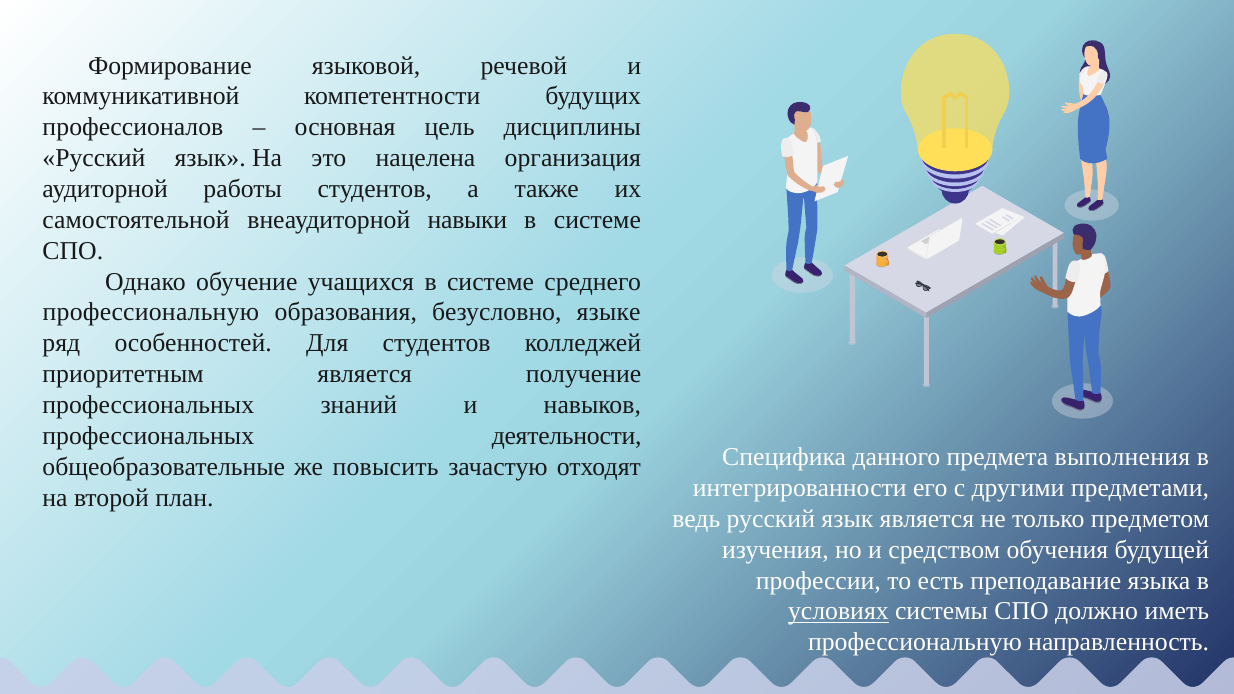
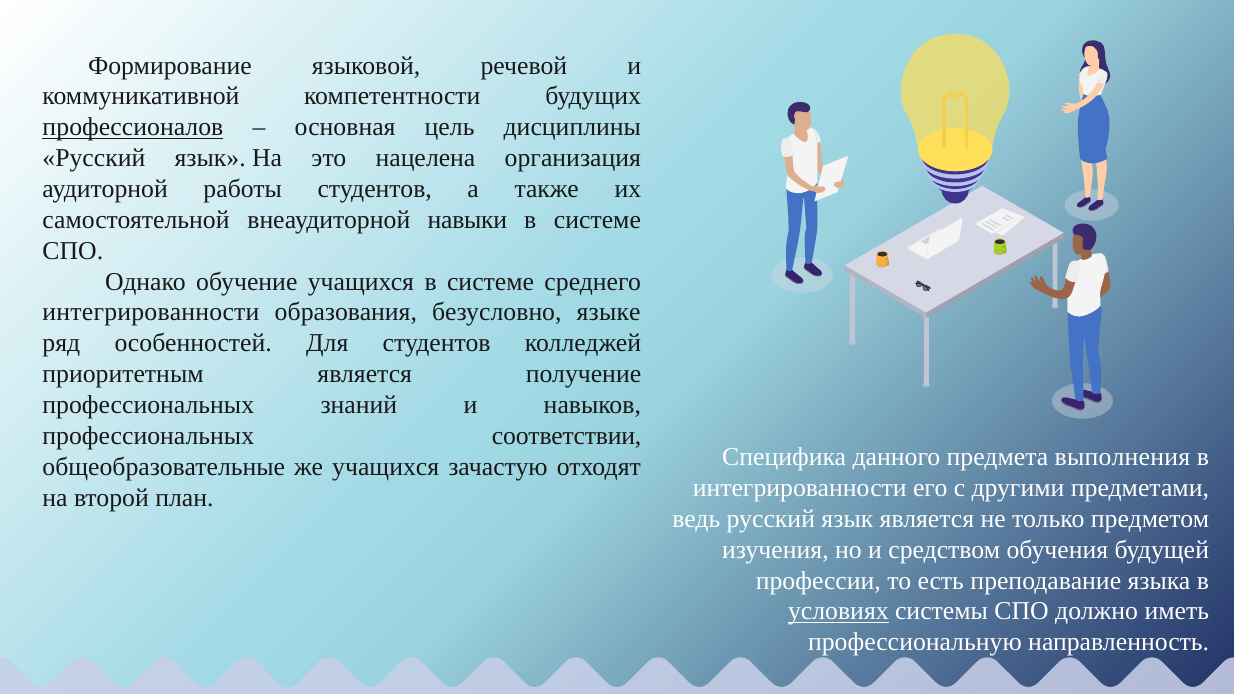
профессионалов underline: none -> present (133, 127)
профессиональную: профессиональную -> интегрированности (151, 313)
деятельности: деятельности -> соответствии (567, 436)
же повысить: повысить -> учащихся (386, 467)
